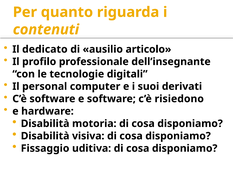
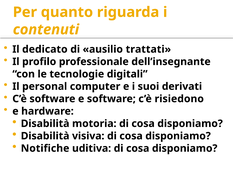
articolo: articolo -> trattati (148, 49)
Fissaggio: Fissaggio -> Notifiche (45, 149)
